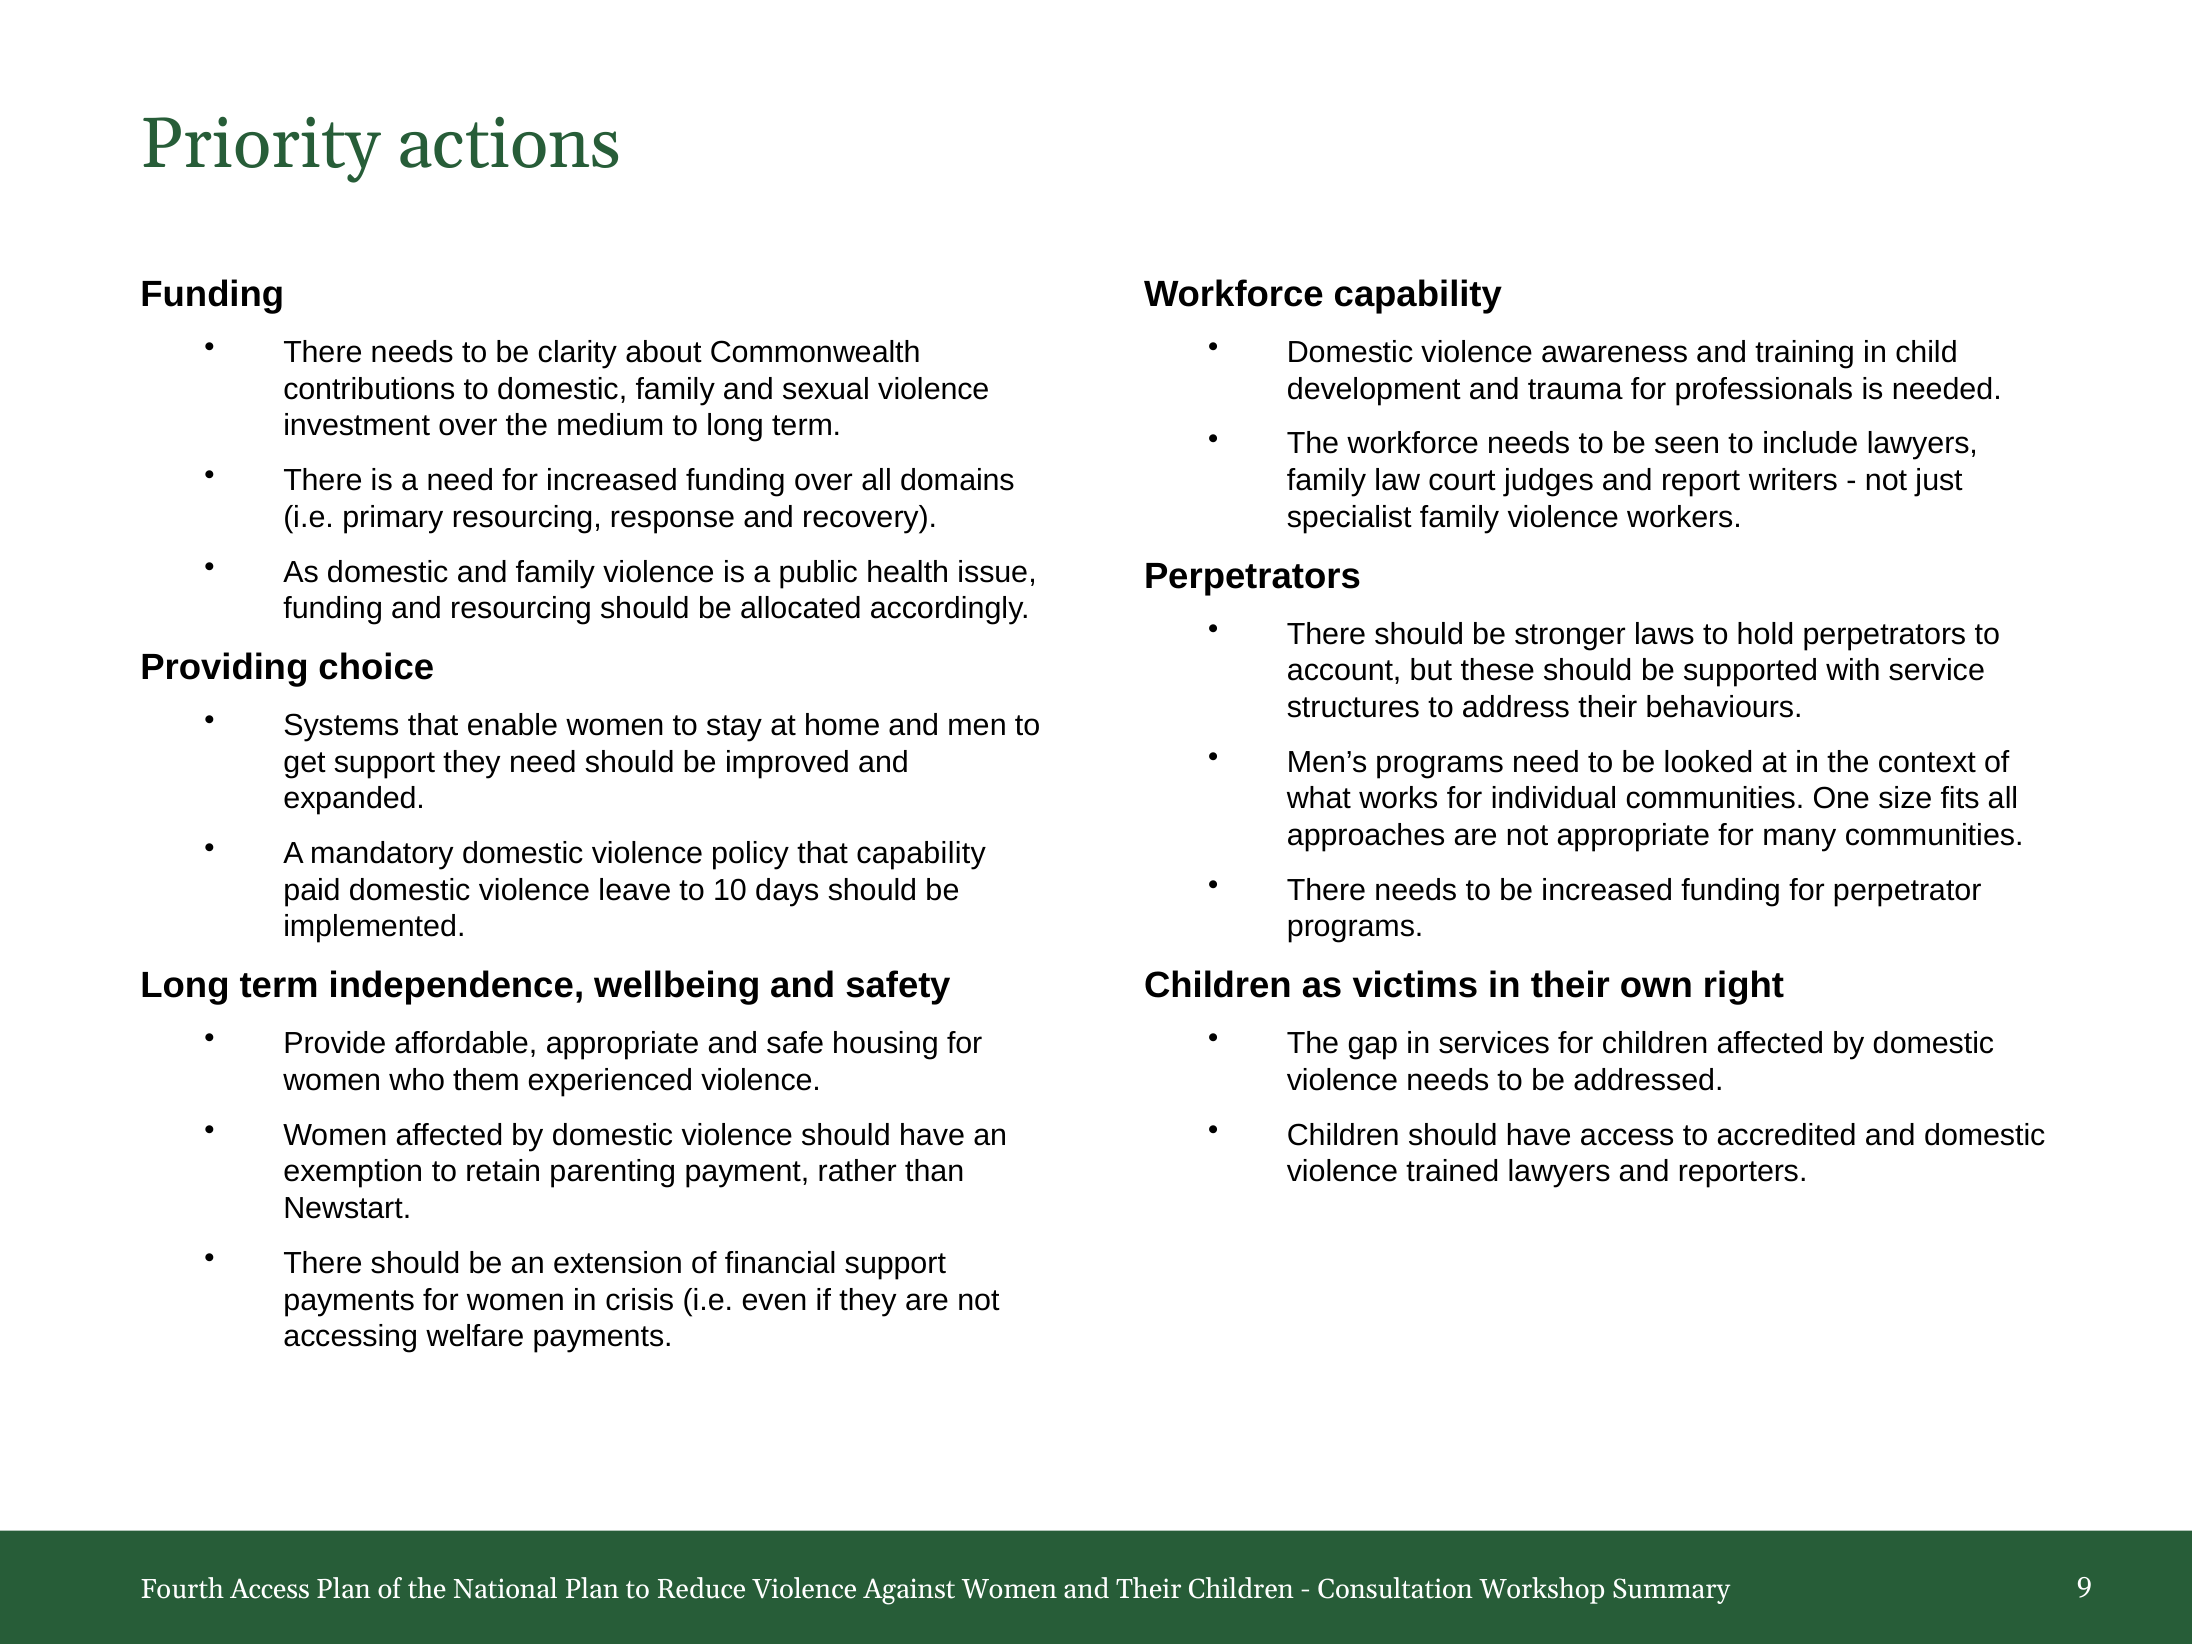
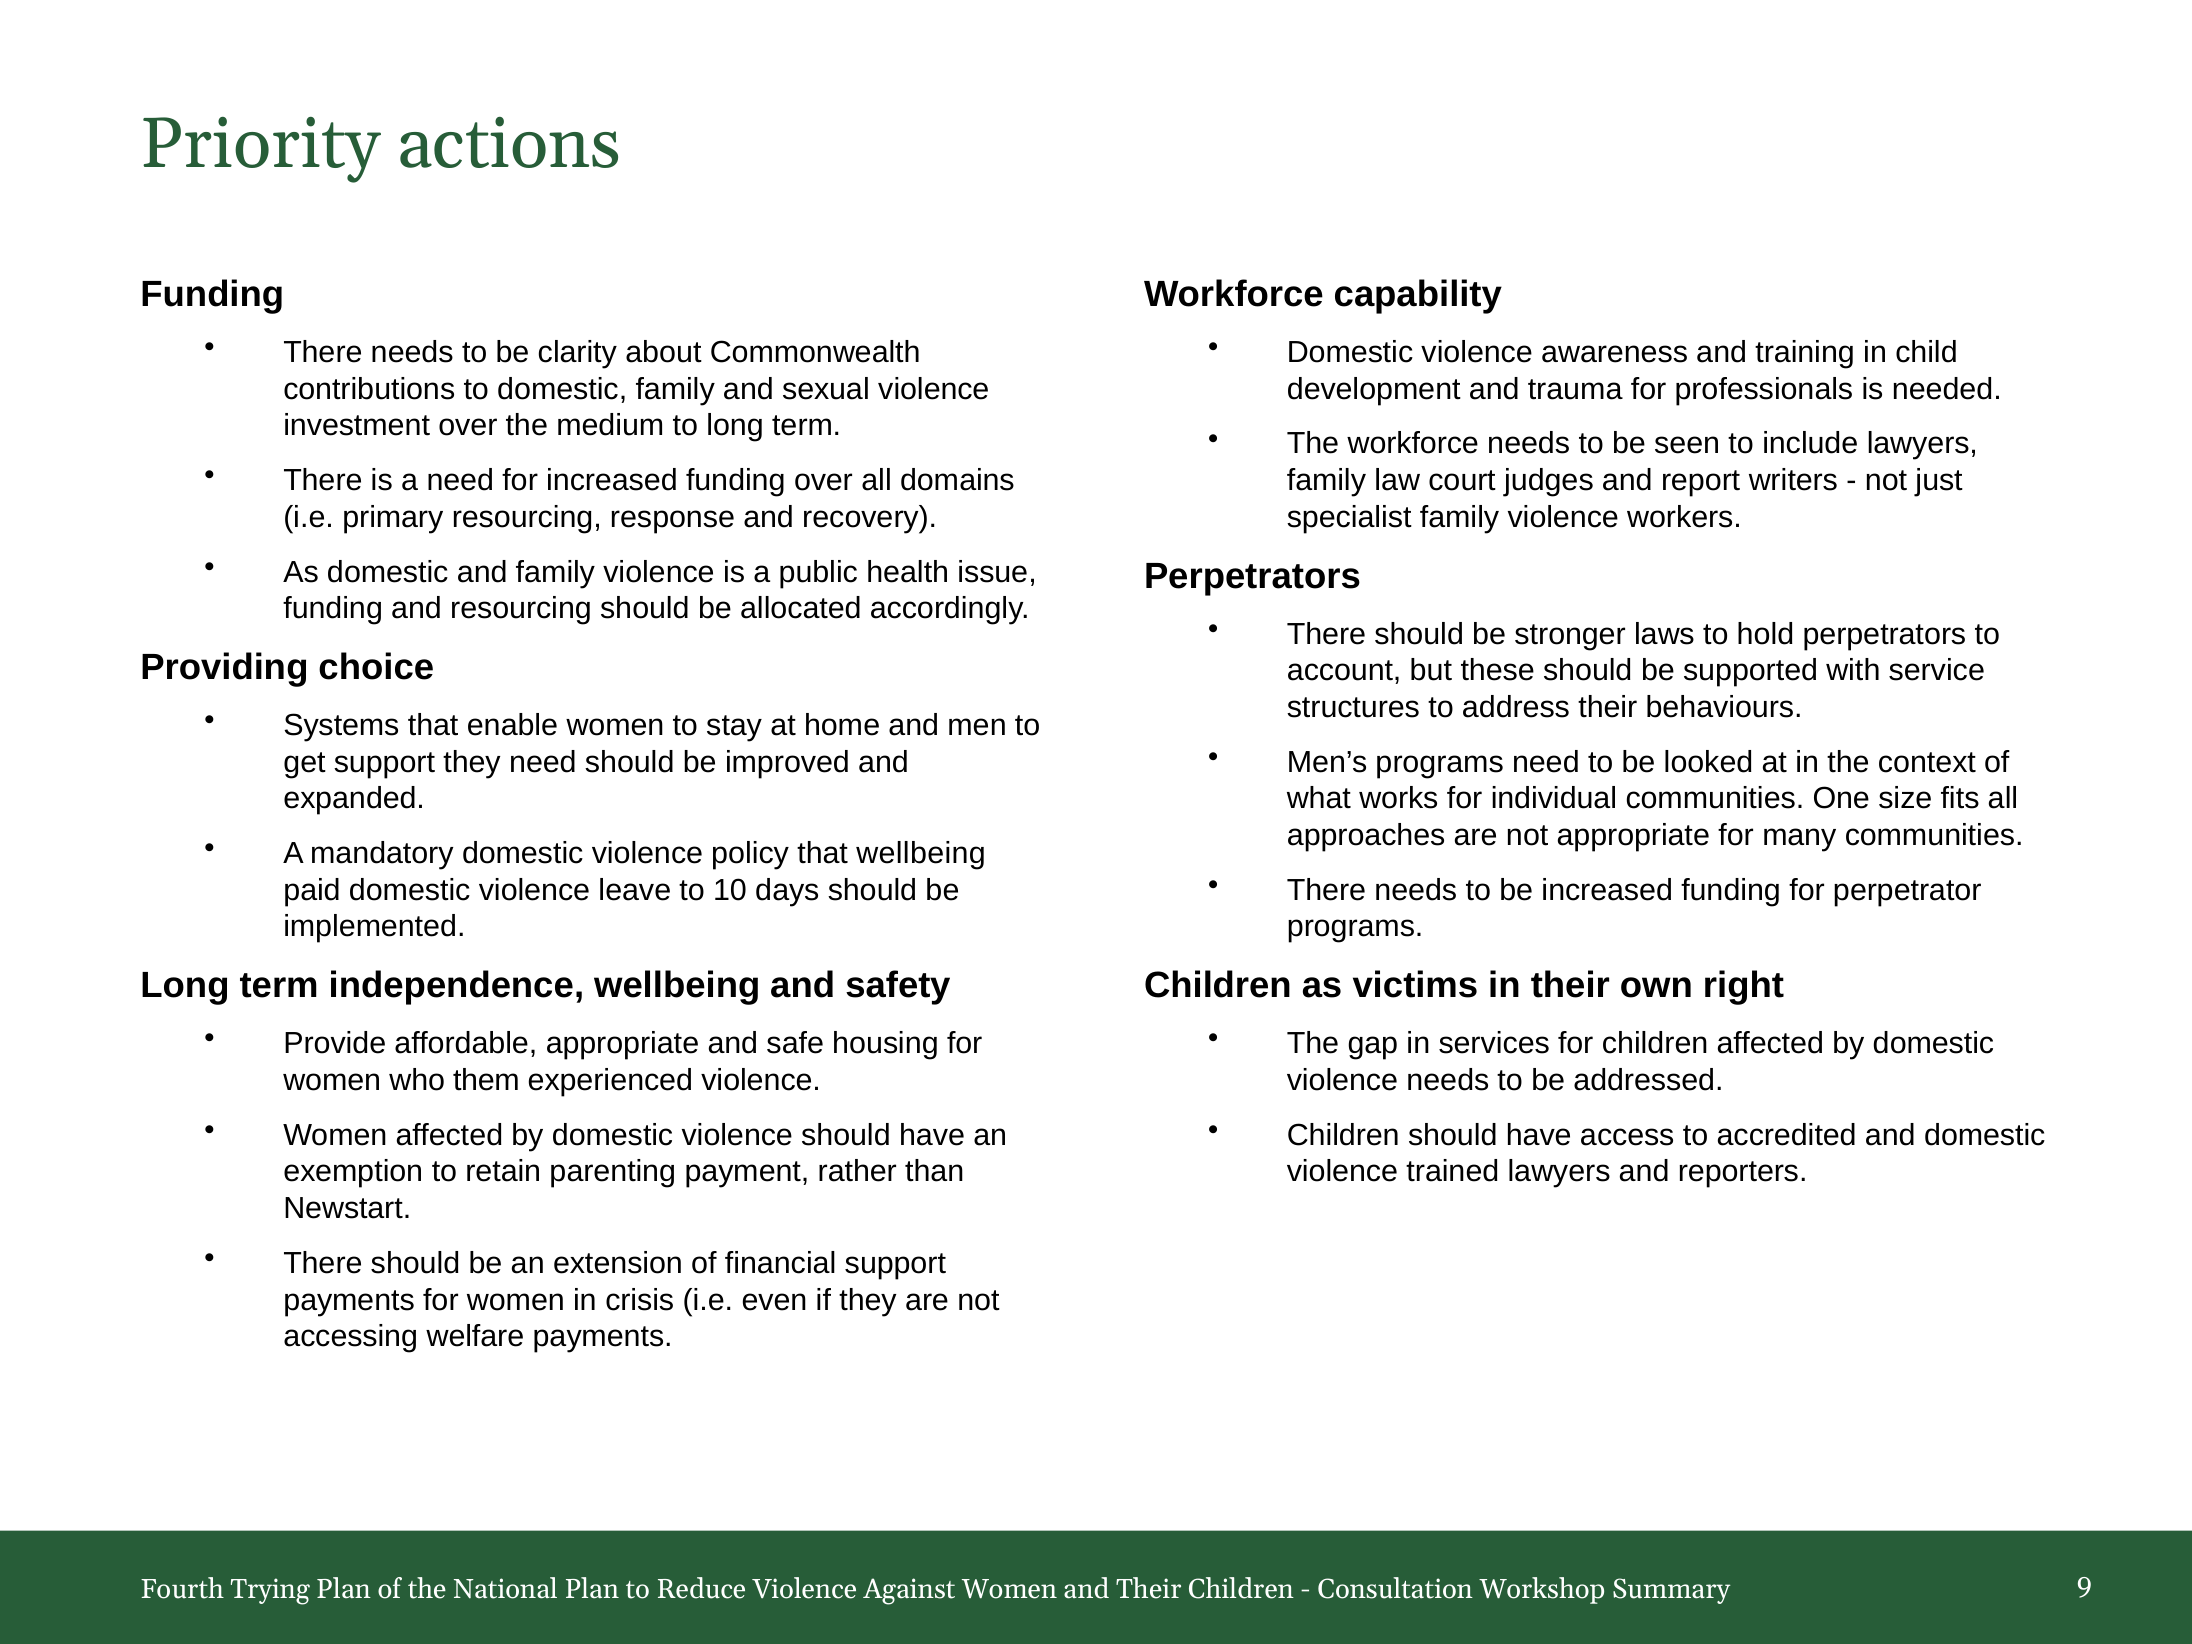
that capability: capability -> wellbeing (921, 854)
Fourth Access: Access -> Trying (270, 1589)
